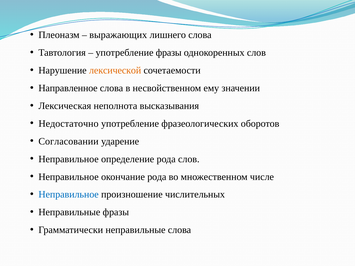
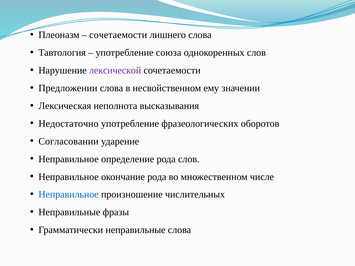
выражающих: выражающих -> сочетаемости (118, 35)
употребление фразы: фразы -> союза (169, 53)
лексической colour: orange -> purple (115, 70)
Направленное: Направленное -> Предложении (68, 88)
